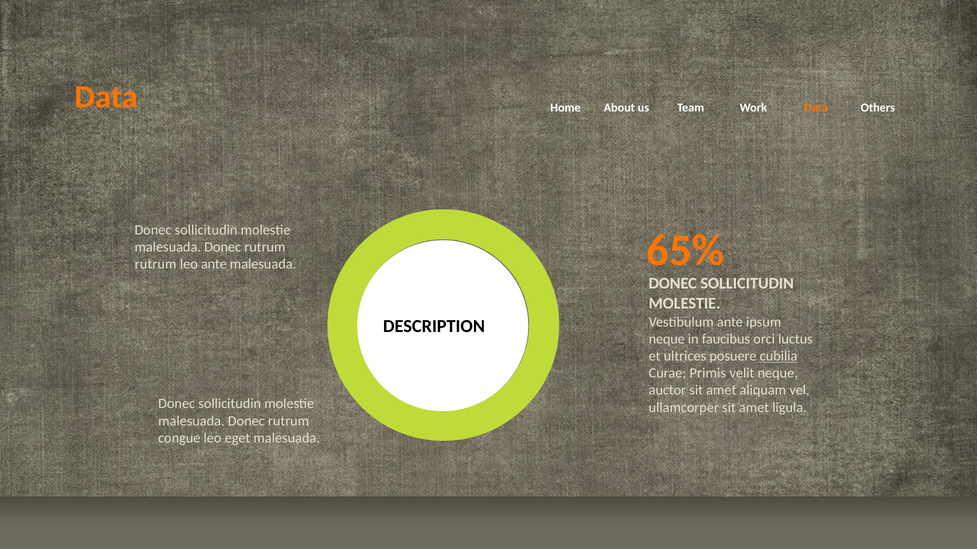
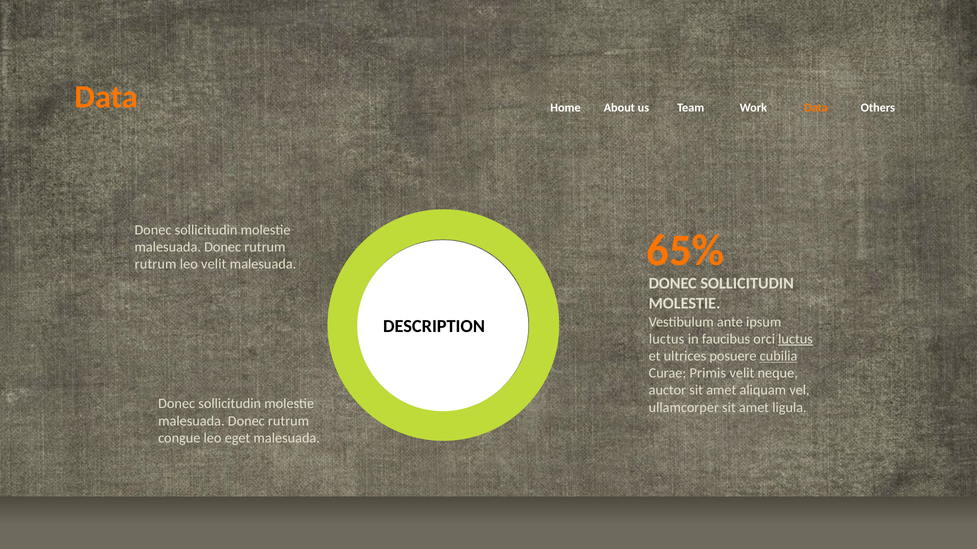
leo ante: ante -> velit (214, 264)
neque: neque -> luctus (667, 339)
luctus underline: none -> present (796, 339)
